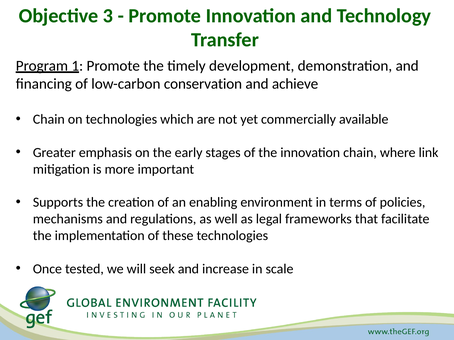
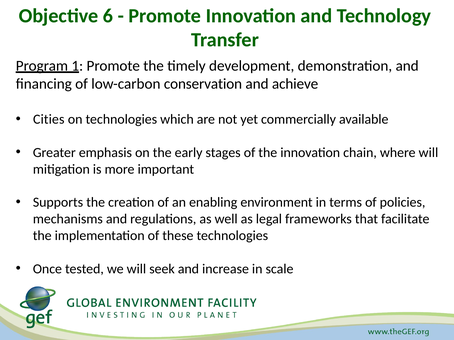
3: 3 -> 6 (108, 16)
Chain: Chain -> Cities (49, 119)
where link: link -> will (428, 153)
